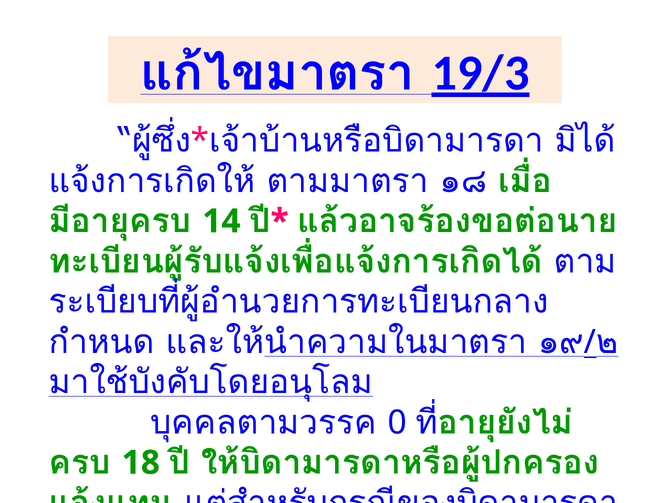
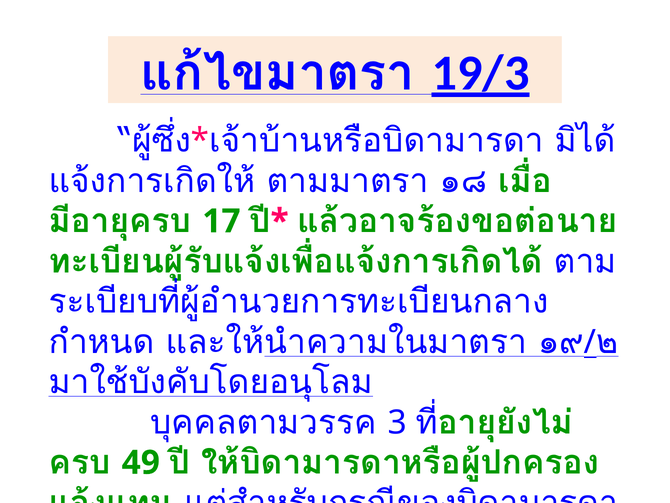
14: 14 -> 17 (221, 221)
0: 0 -> 3 (398, 422)
18: 18 -> 49 (141, 462)
